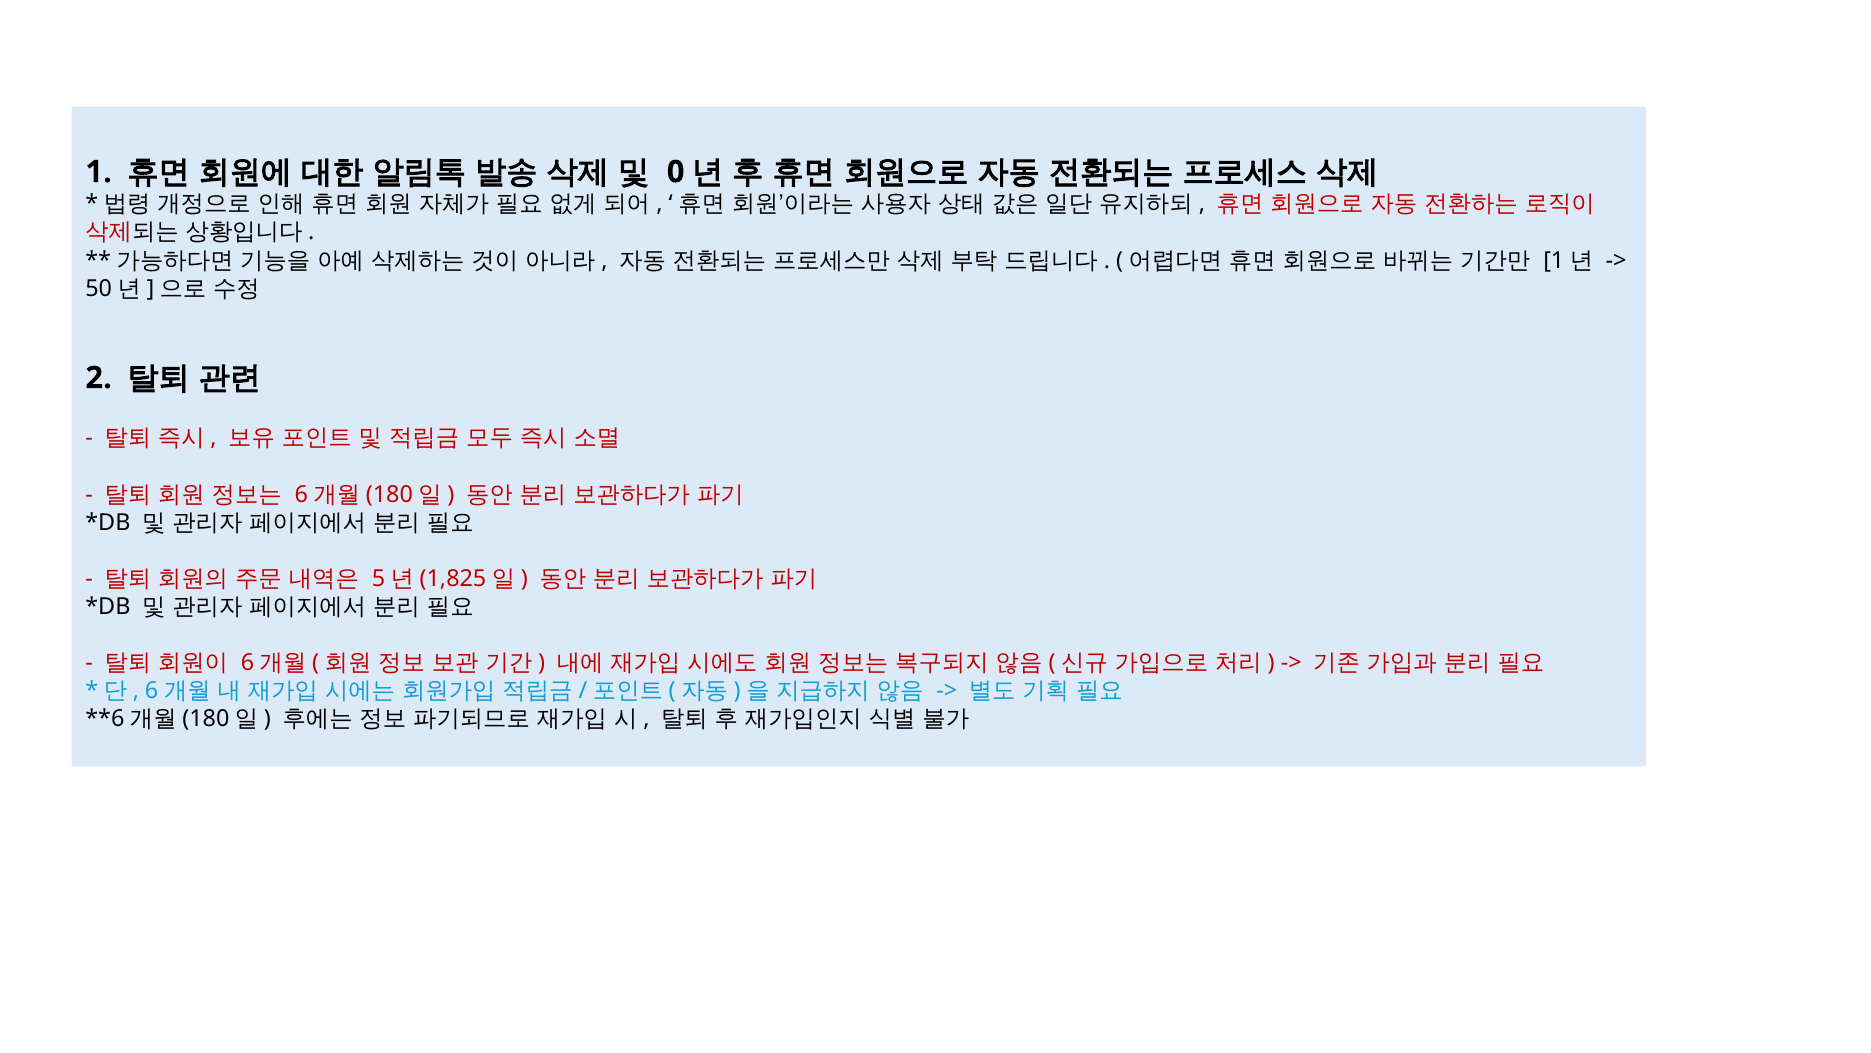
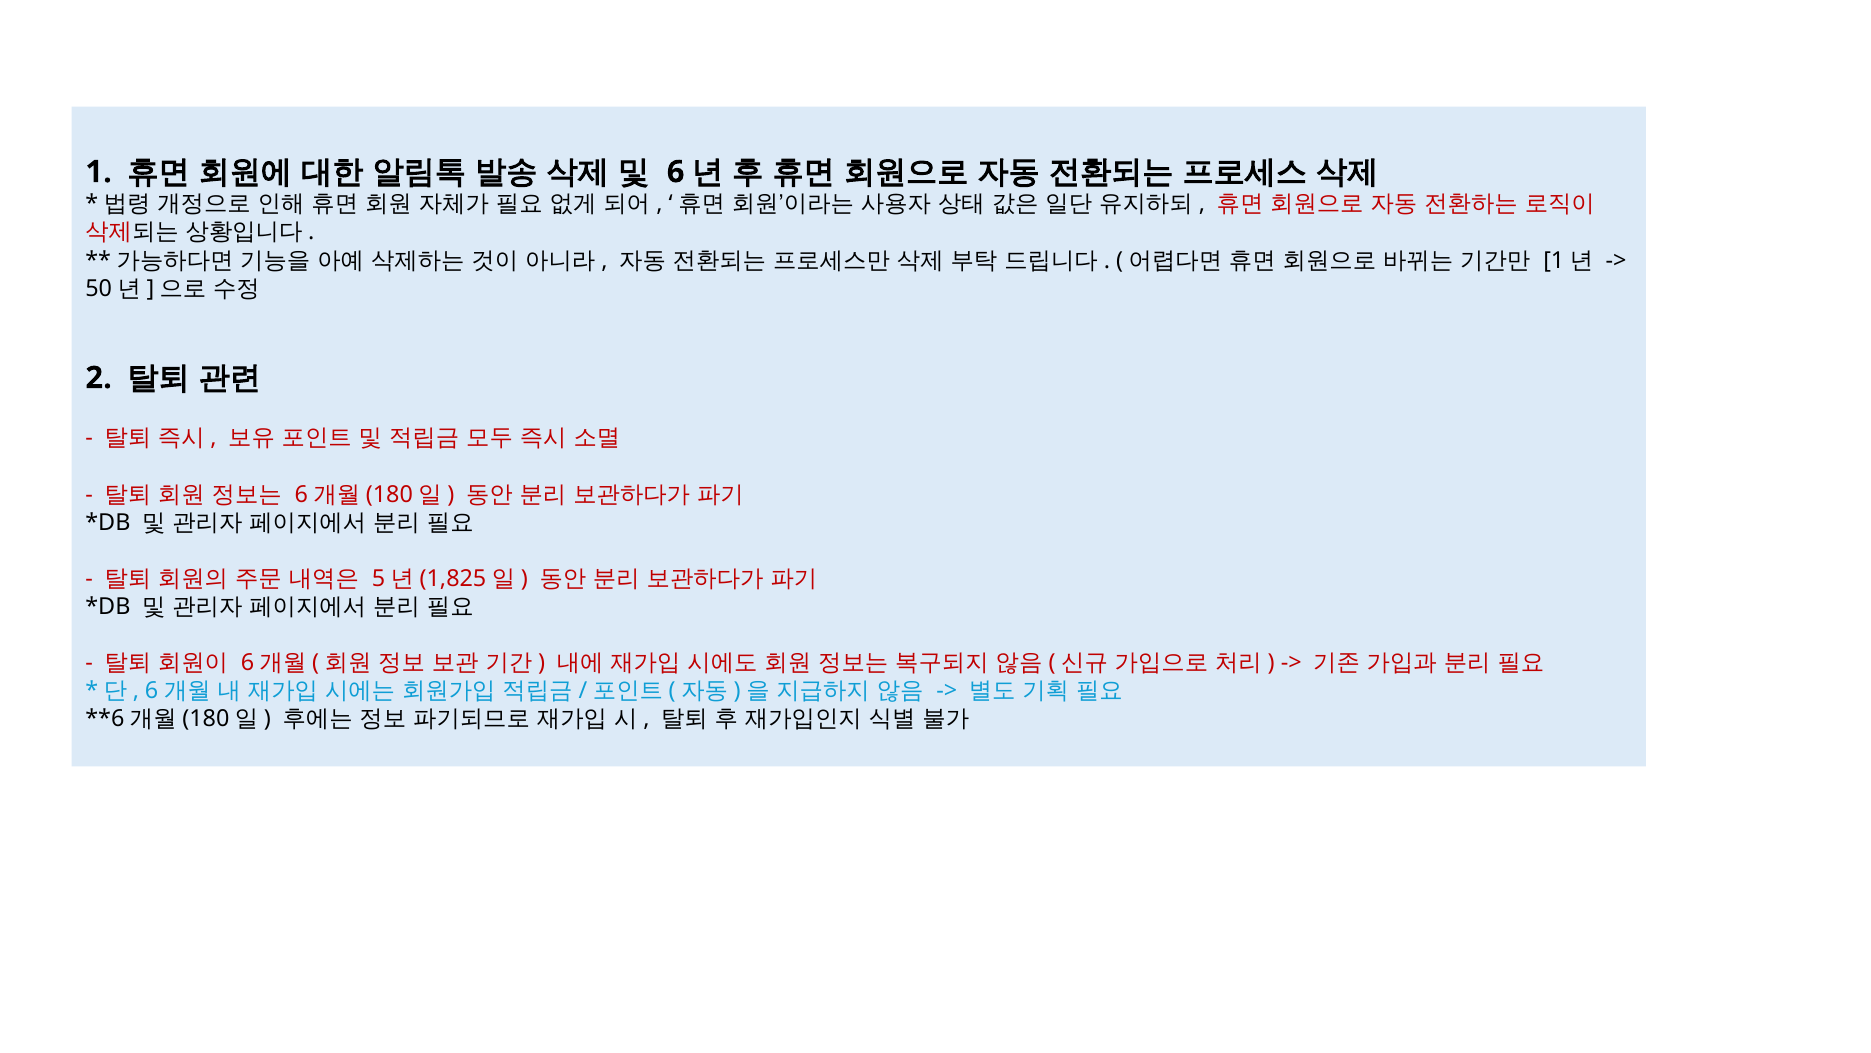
0: 0 -> 6 (676, 172)
